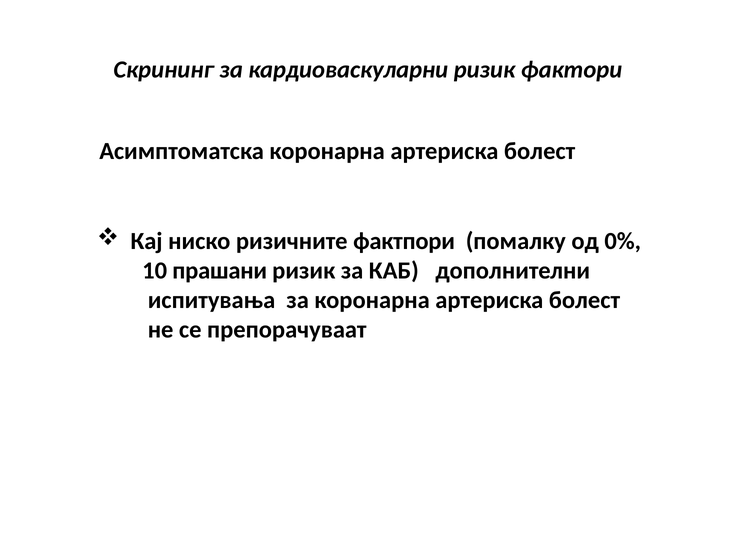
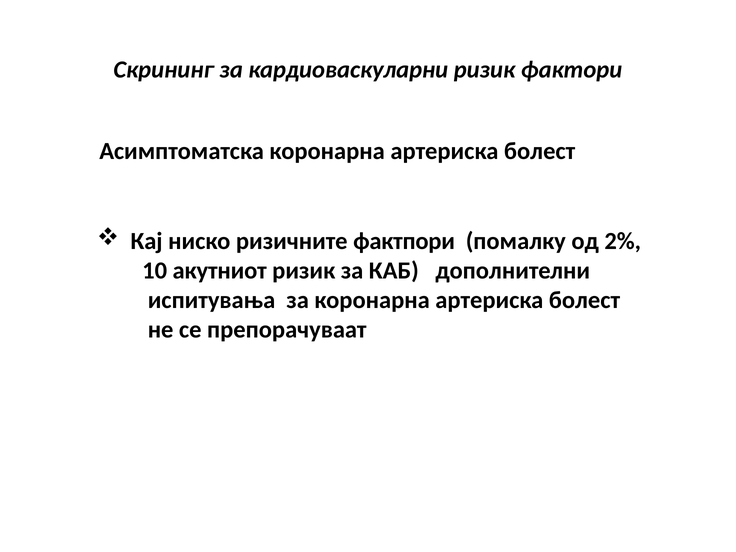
0%: 0% -> 2% (623, 241)
прашани: прашани -> акутниот (220, 271)
